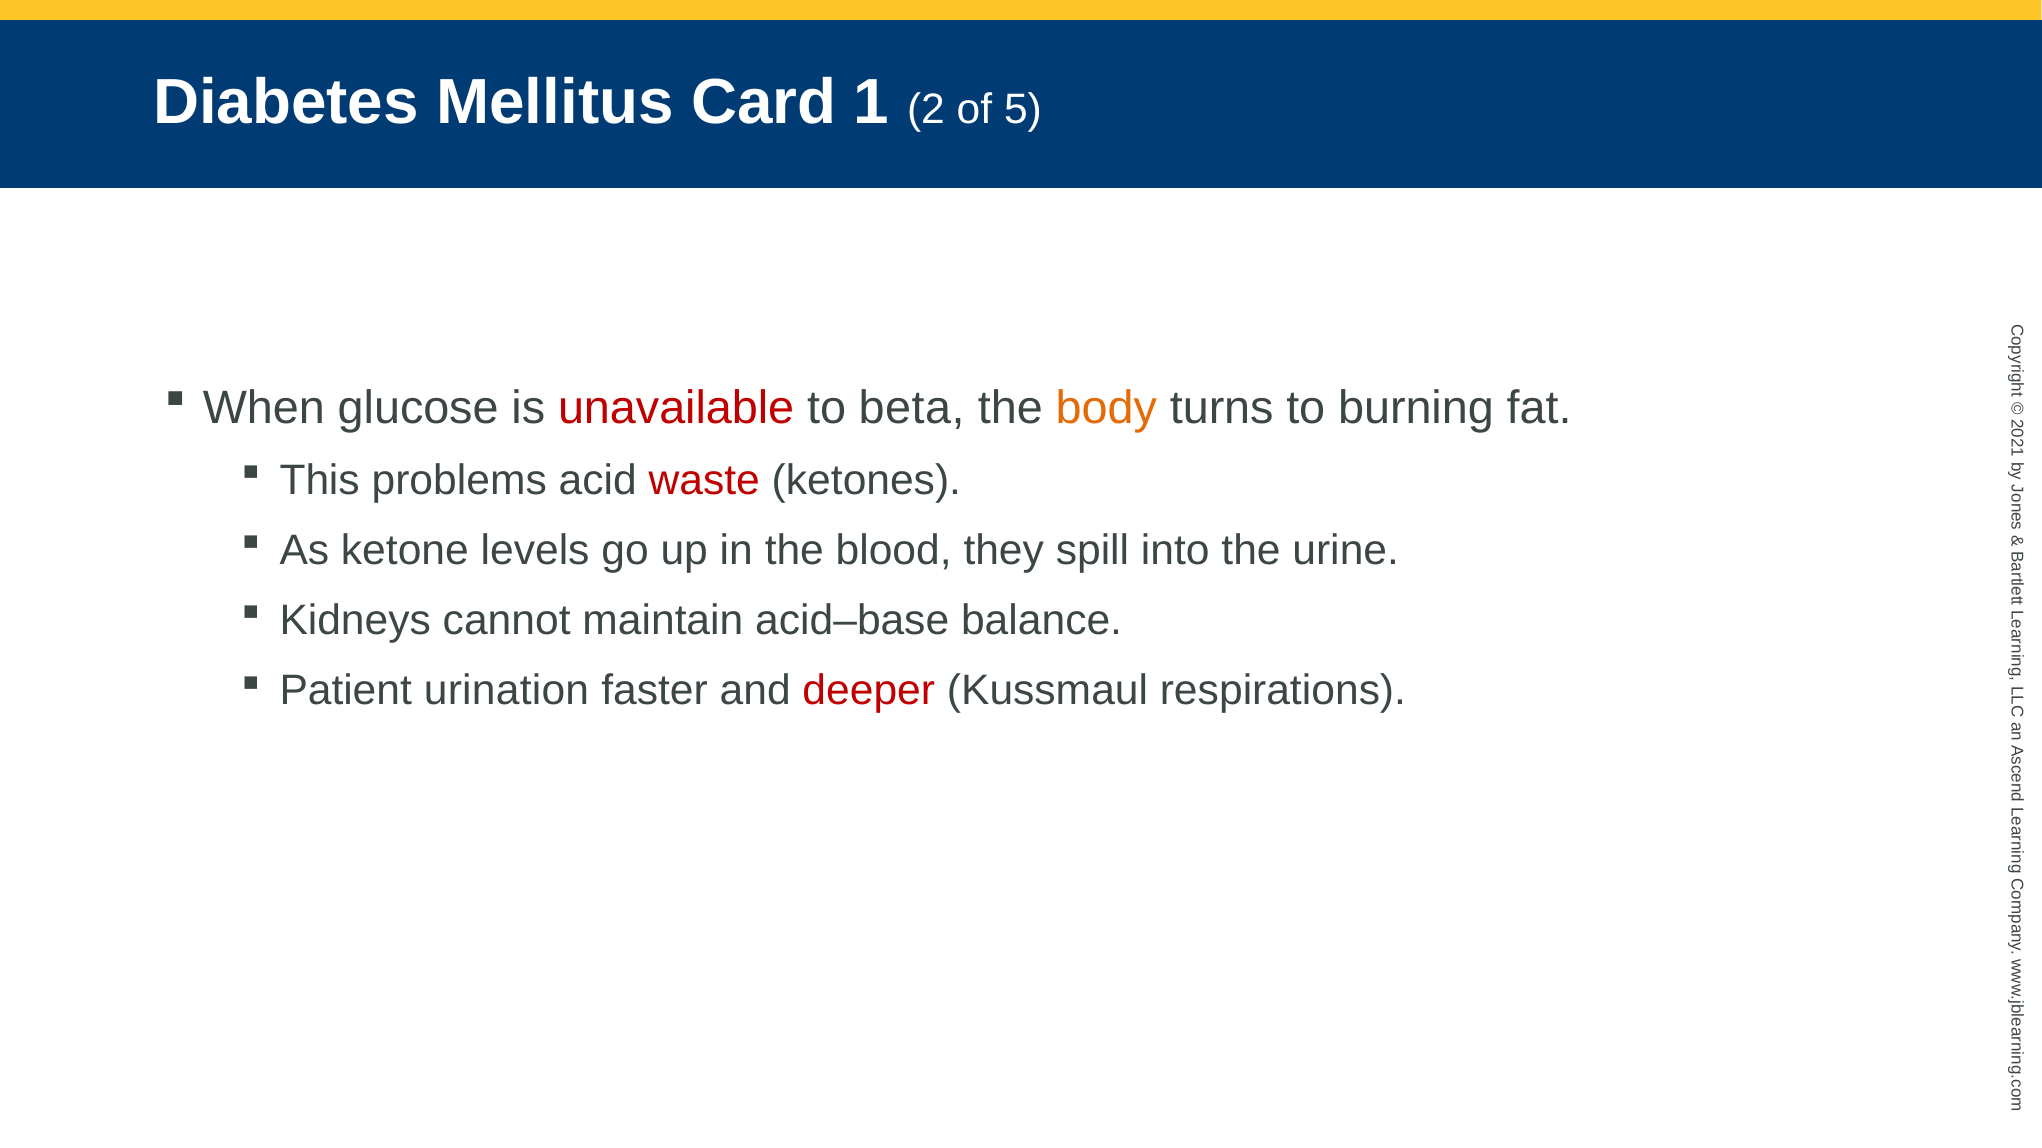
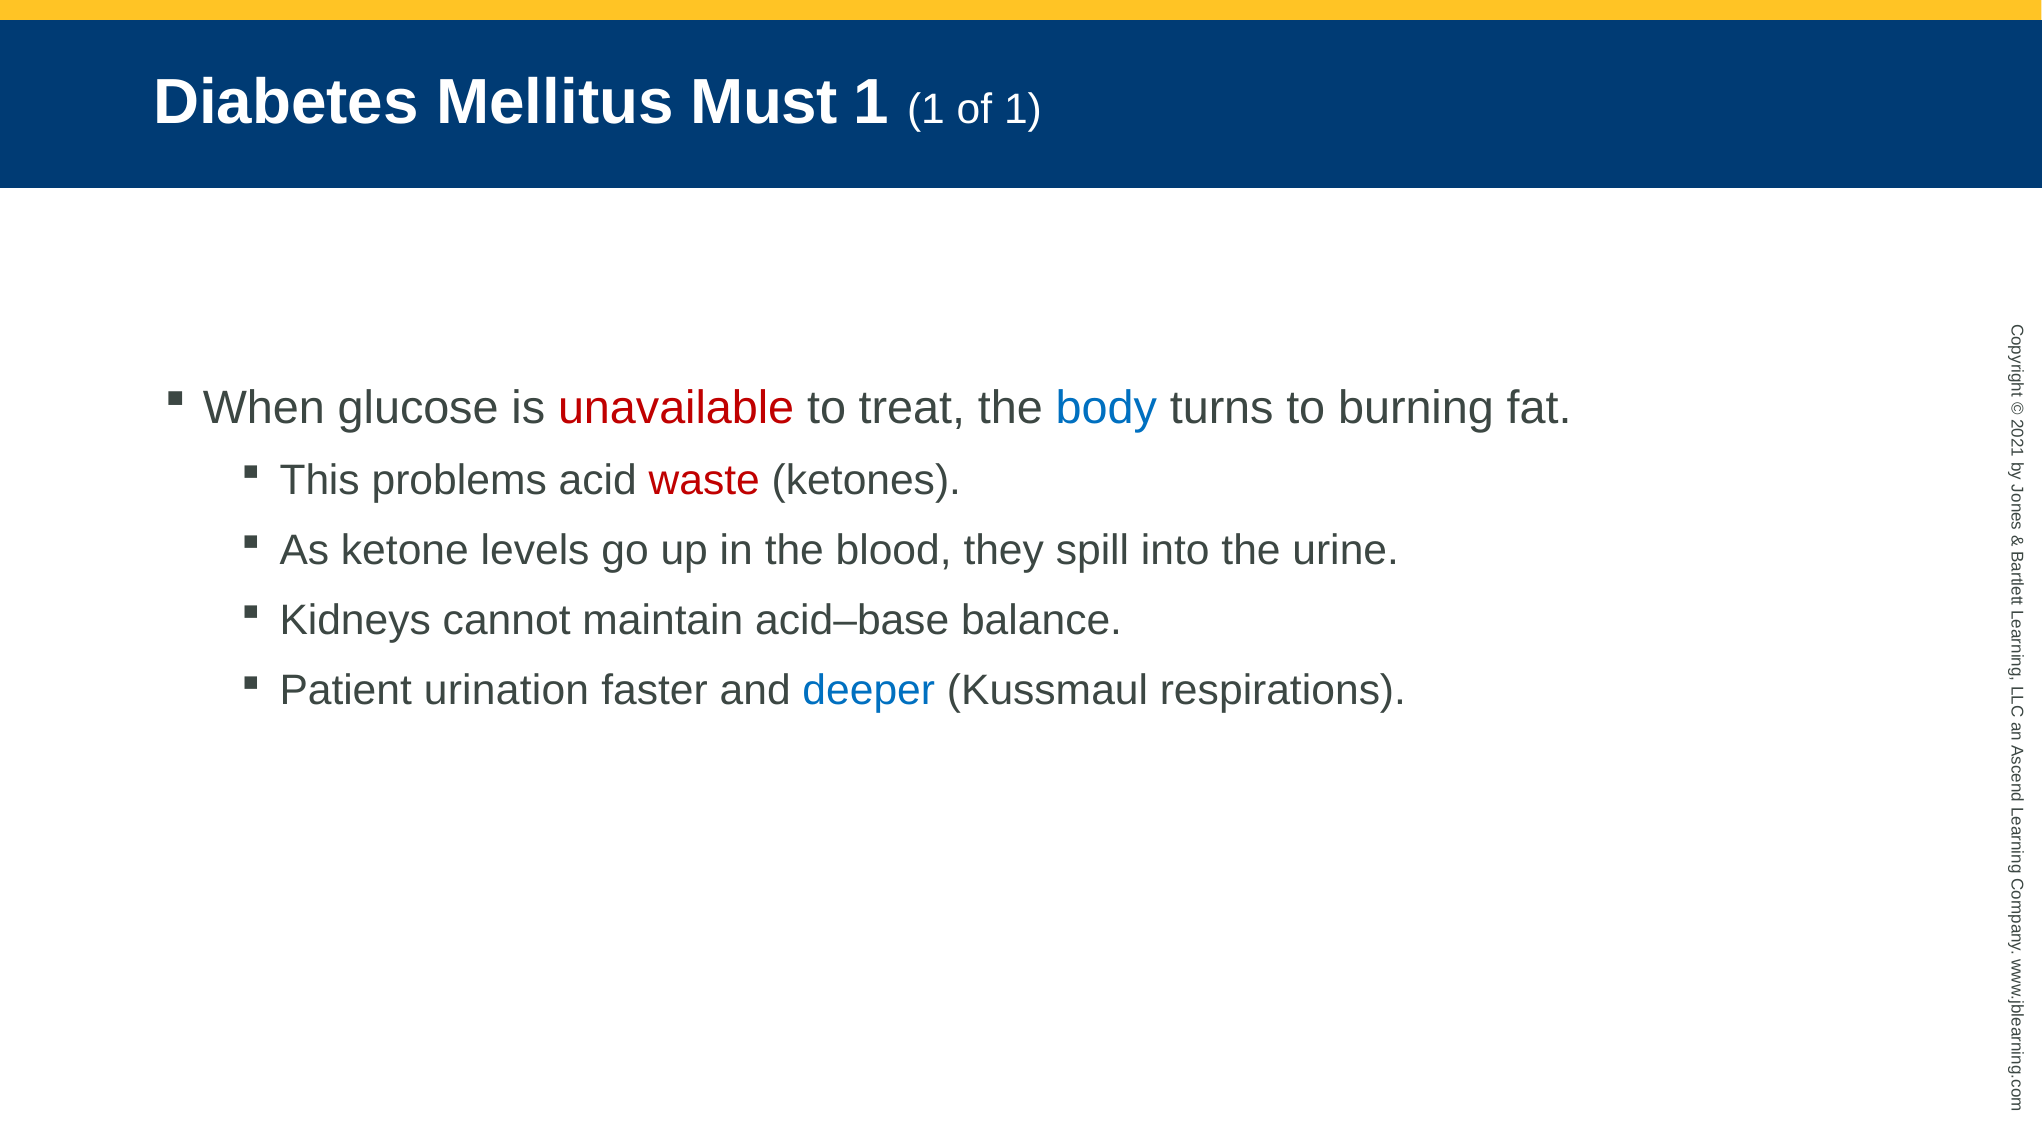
Card: Card -> Must (764, 103)
1 2: 2 -> 1 (926, 110)
of 5: 5 -> 1 (1023, 110)
beta: beta -> treat (912, 408)
body colour: orange -> blue (1106, 408)
deeper colour: red -> blue (869, 691)
